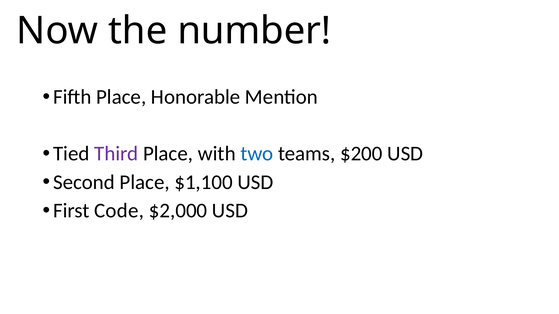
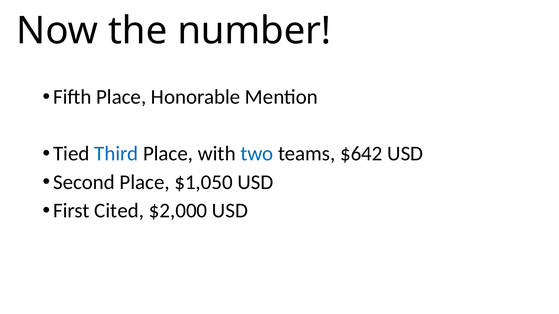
Third colour: purple -> blue (116, 154)
$200: $200 -> $642 (361, 154)
$1,100: $1,100 -> $1,050 (204, 182)
Code: Code -> Cited (119, 211)
